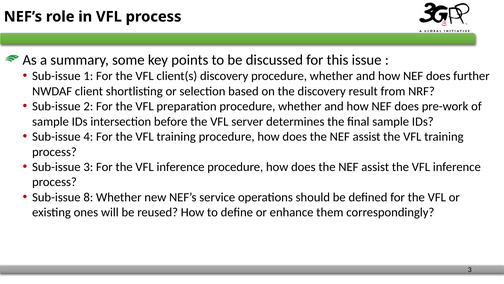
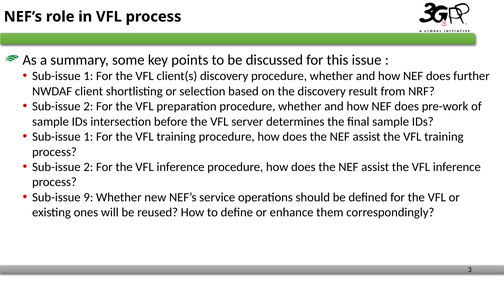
4: 4 -> 1 (88, 136)
3: 3 -> 2 (88, 167)
8: 8 -> 9 (88, 197)
